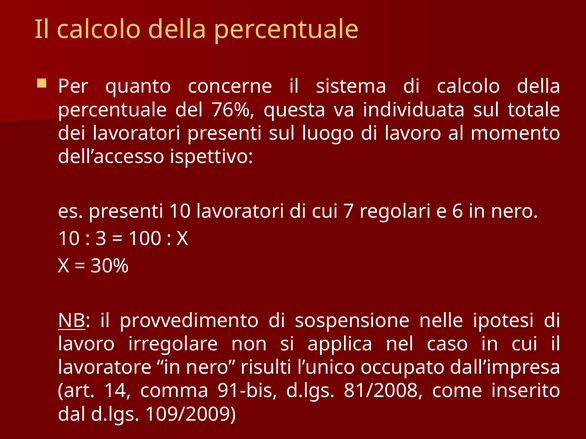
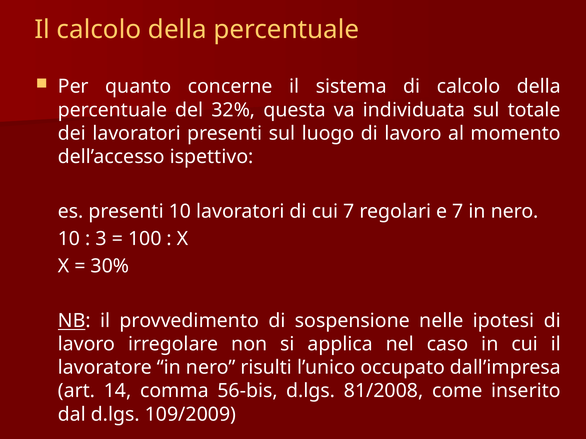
76%: 76% -> 32% (233, 110)
e 6: 6 -> 7 (458, 212)
91-bis: 91-bis -> 56-bis (248, 391)
